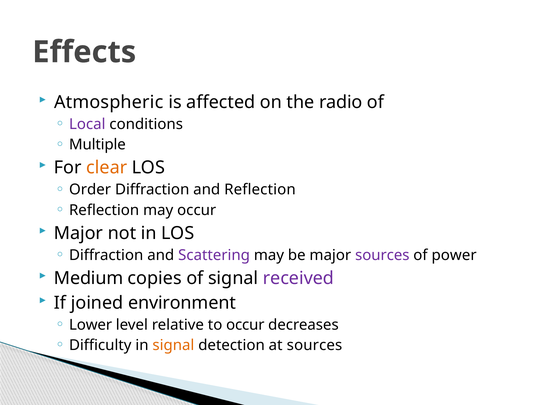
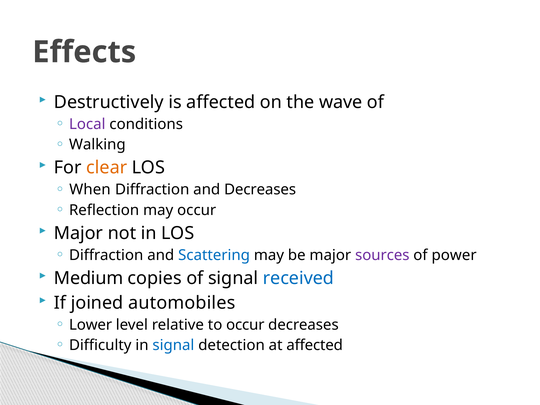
Atmospheric: Atmospheric -> Destructively (109, 102)
radio: radio -> wave (341, 102)
Multiple: Multiple -> Walking (97, 145)
Order: Order -> When (90, 190)
and Reflection: Reflection -> Decreases (260, 190)
Scattering colour: purple -> blue (214, 255)
received colour: purple -> blue (298, 278)
environment: environment -> automobiles (182, 303)
signal colour: orange -> blue (173, 345)
at sources: sources -> affected (315, 345)
